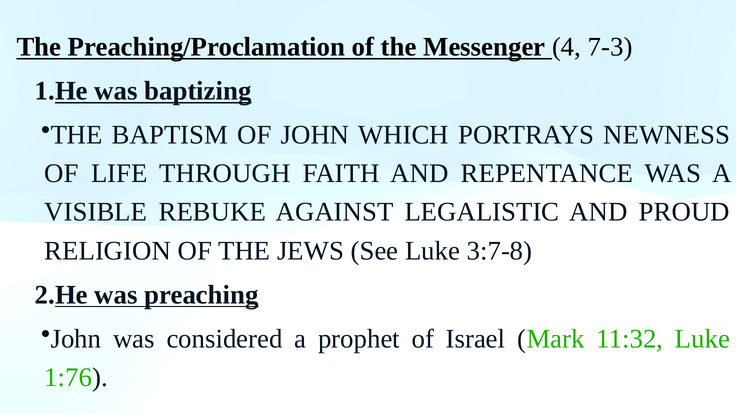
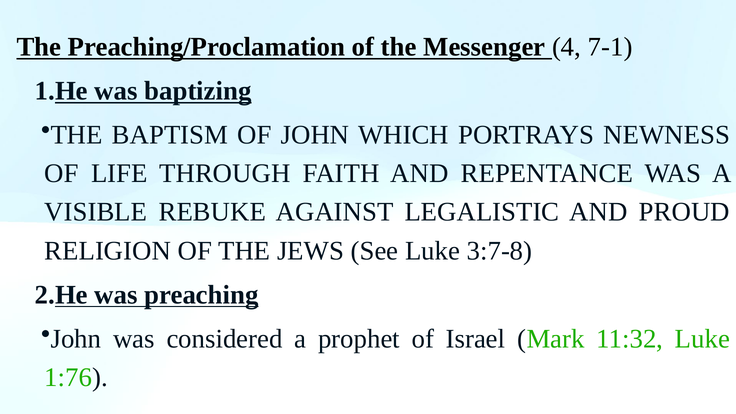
7-3: 7-3 -> 7-1 (610, 47)
